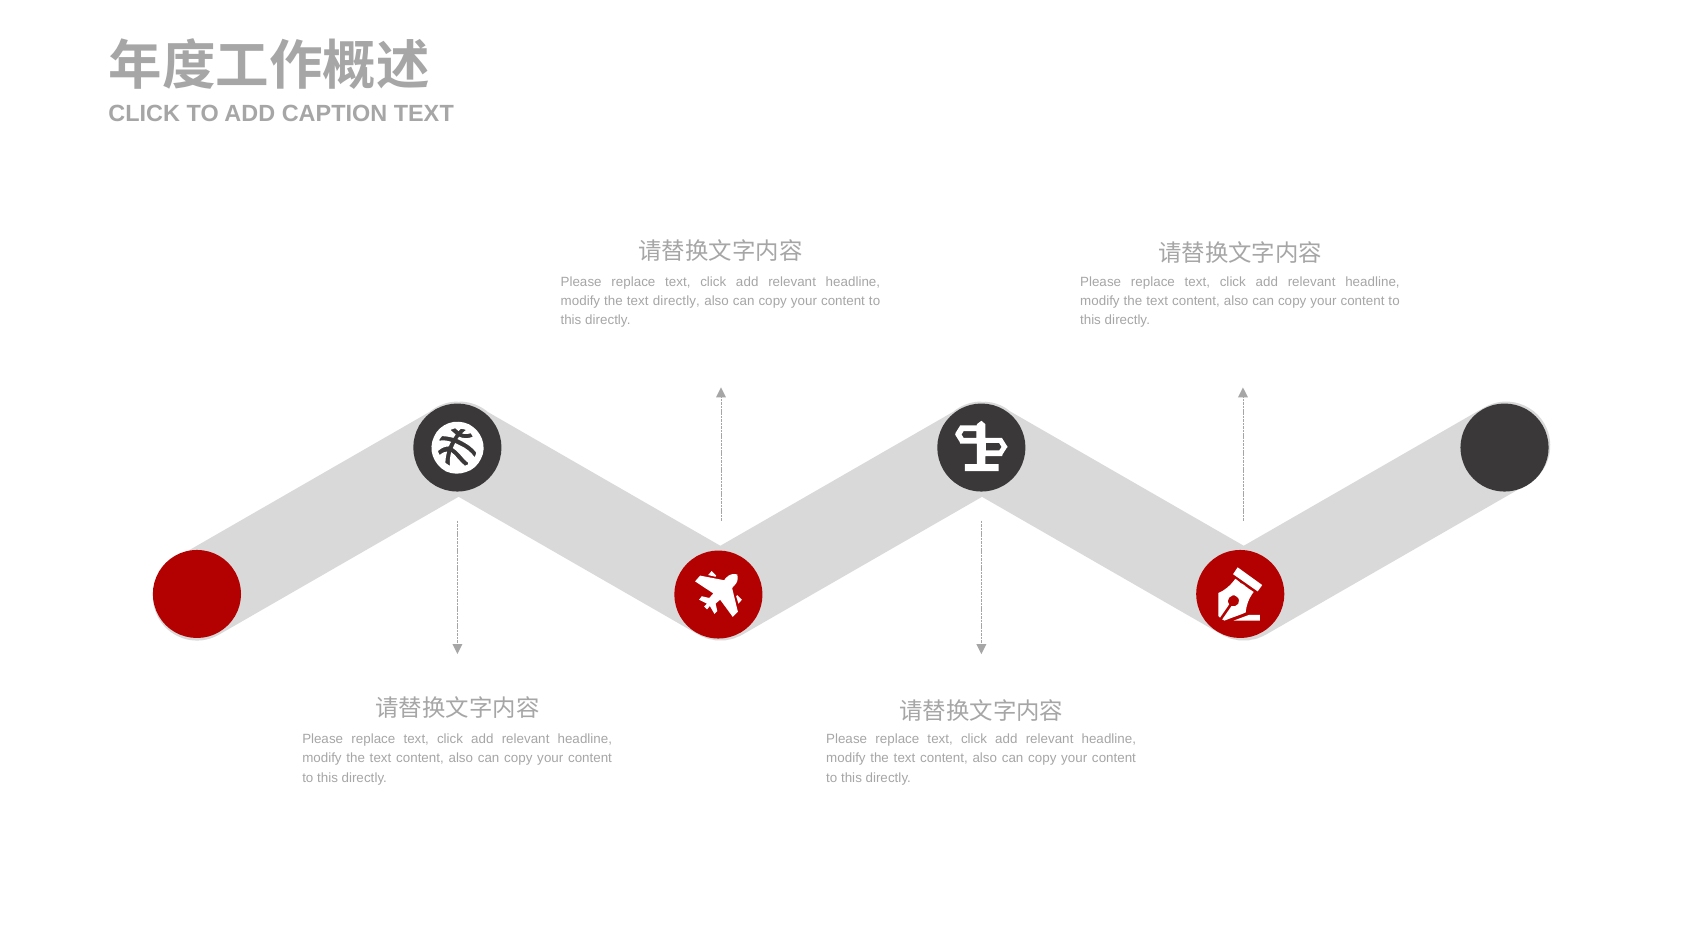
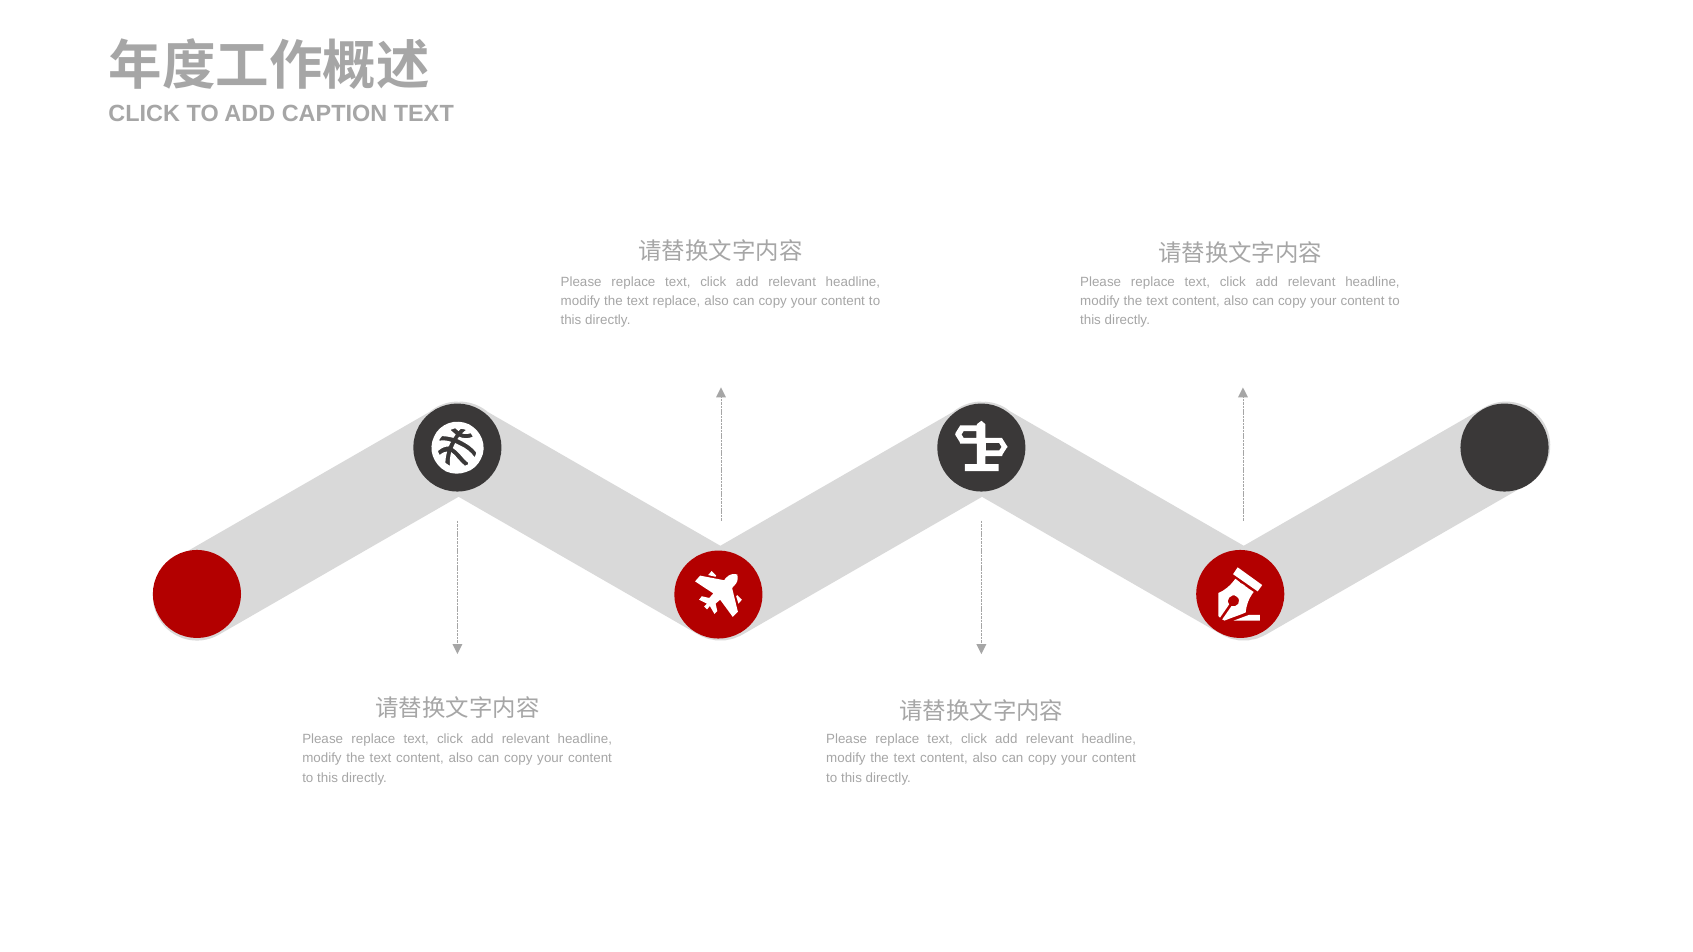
text directly: directly -> replace (676, 301)
